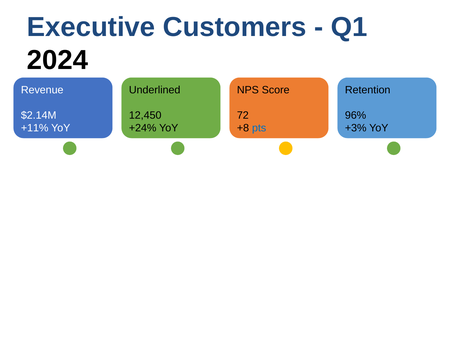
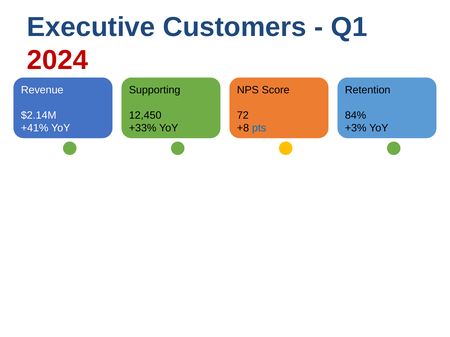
2024 colour: black -> red (57, 60)
Underlined: Underlined -> Supporting (155, 90)
96%: 96% -> 84% (356, 115)
+11%: +11% -> +41% (35, 128)
+24%: +24% -> +33% (143, 128)
